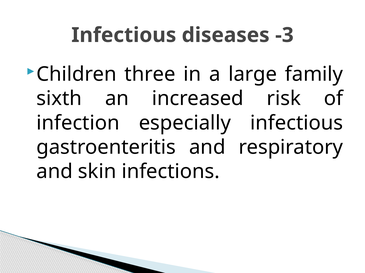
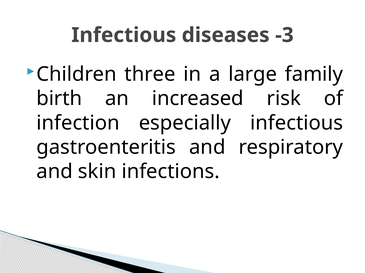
sixth: sixth -> birth (59, 99)
